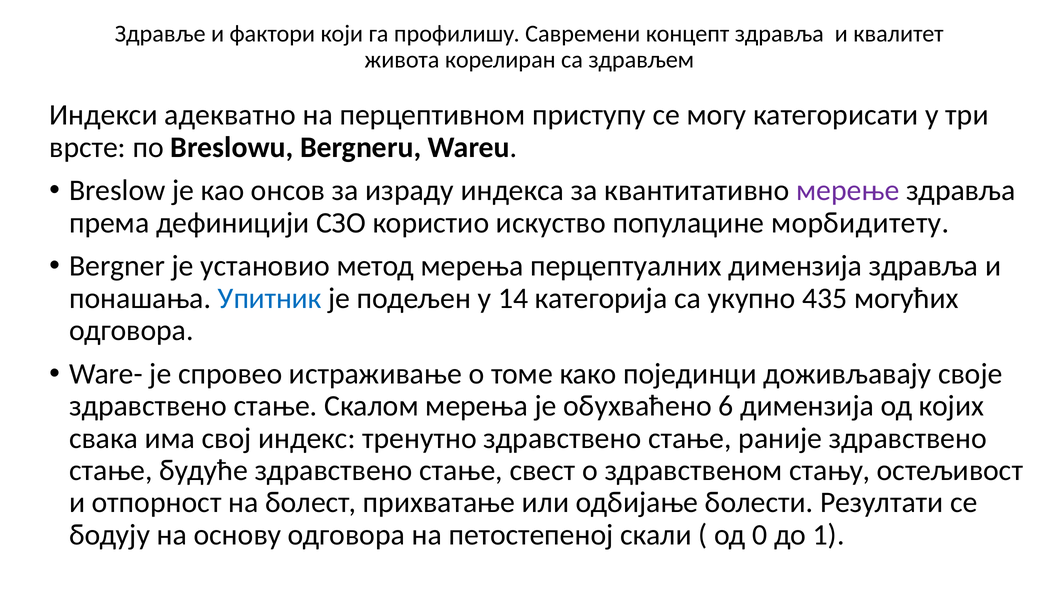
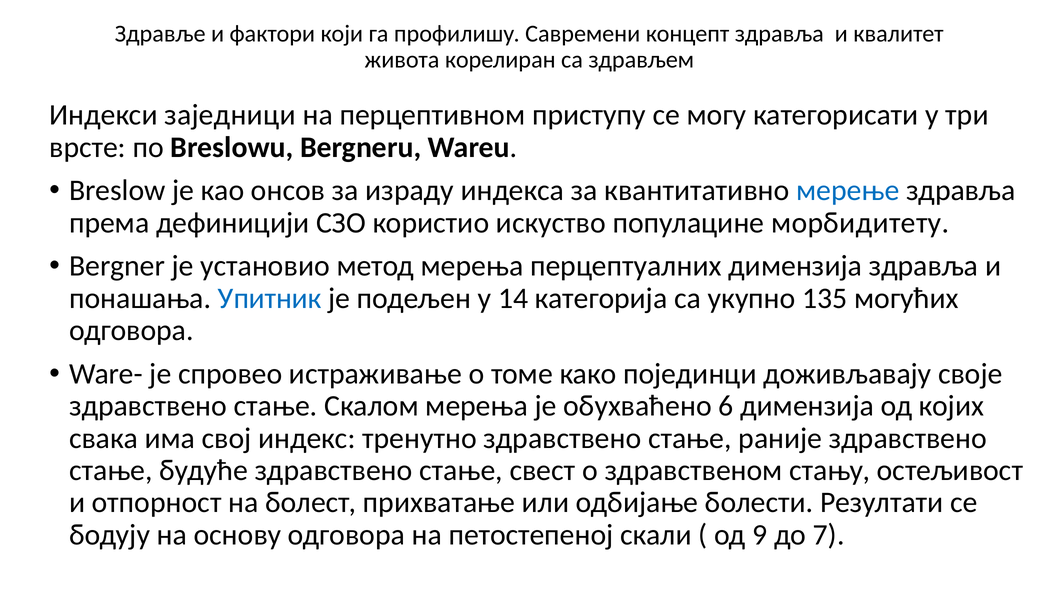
адекватно: адекватно -> заједници (230, 115)
мерење colour: purple -> blue (848, 190)
435: 435 -> 135 (825, 298)
0: 0 -> 9 (760, 535)
1: 1 -> 7 (829, 535)
